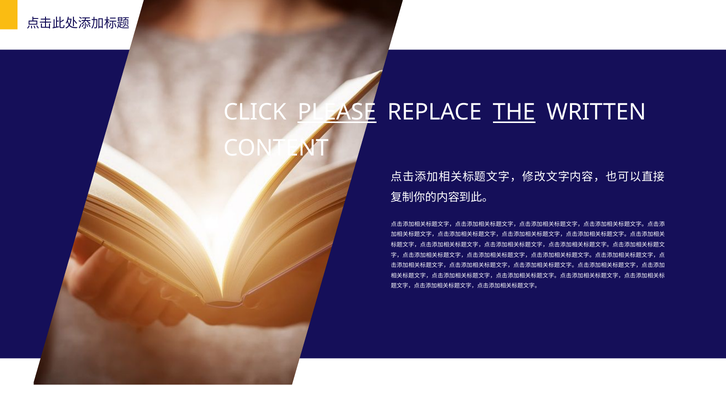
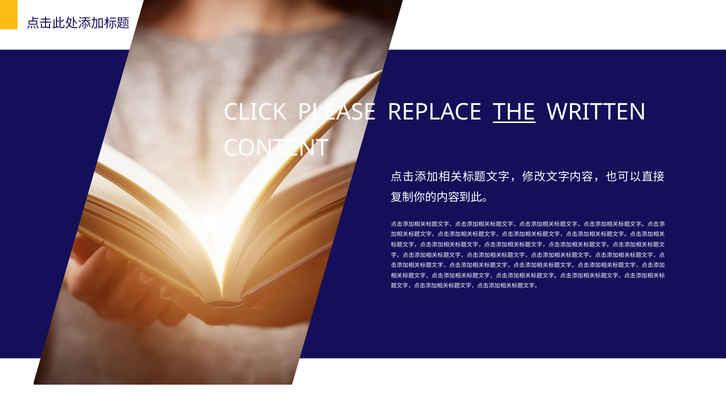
PLEASE underline: present -> none (337, 112)
